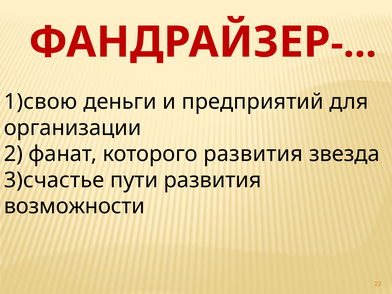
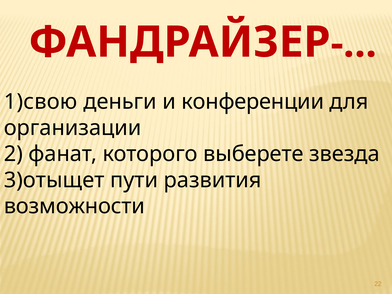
предприятий: предприятий -> конференции (253, 102)
которого развития: развития -> выберете (253, 154)
3)счастье: 3)счастье -> 3)отыщет (54, 180)
